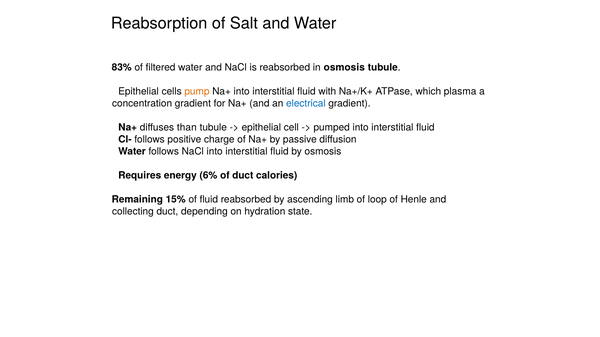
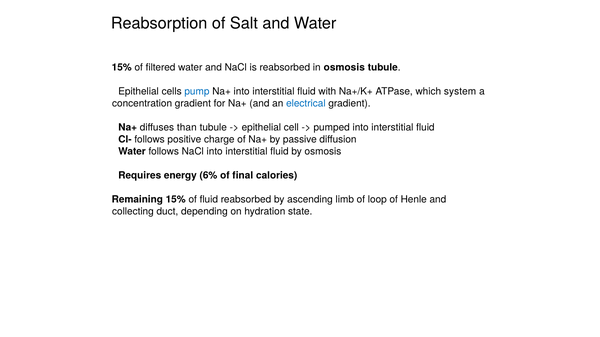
83%: 83% -> 15% (122, 68)
pump colour: orange -> blue (197, 92)
plasma: plasma -> system (460, 92)
of duct: duct -> final (243, 176)
